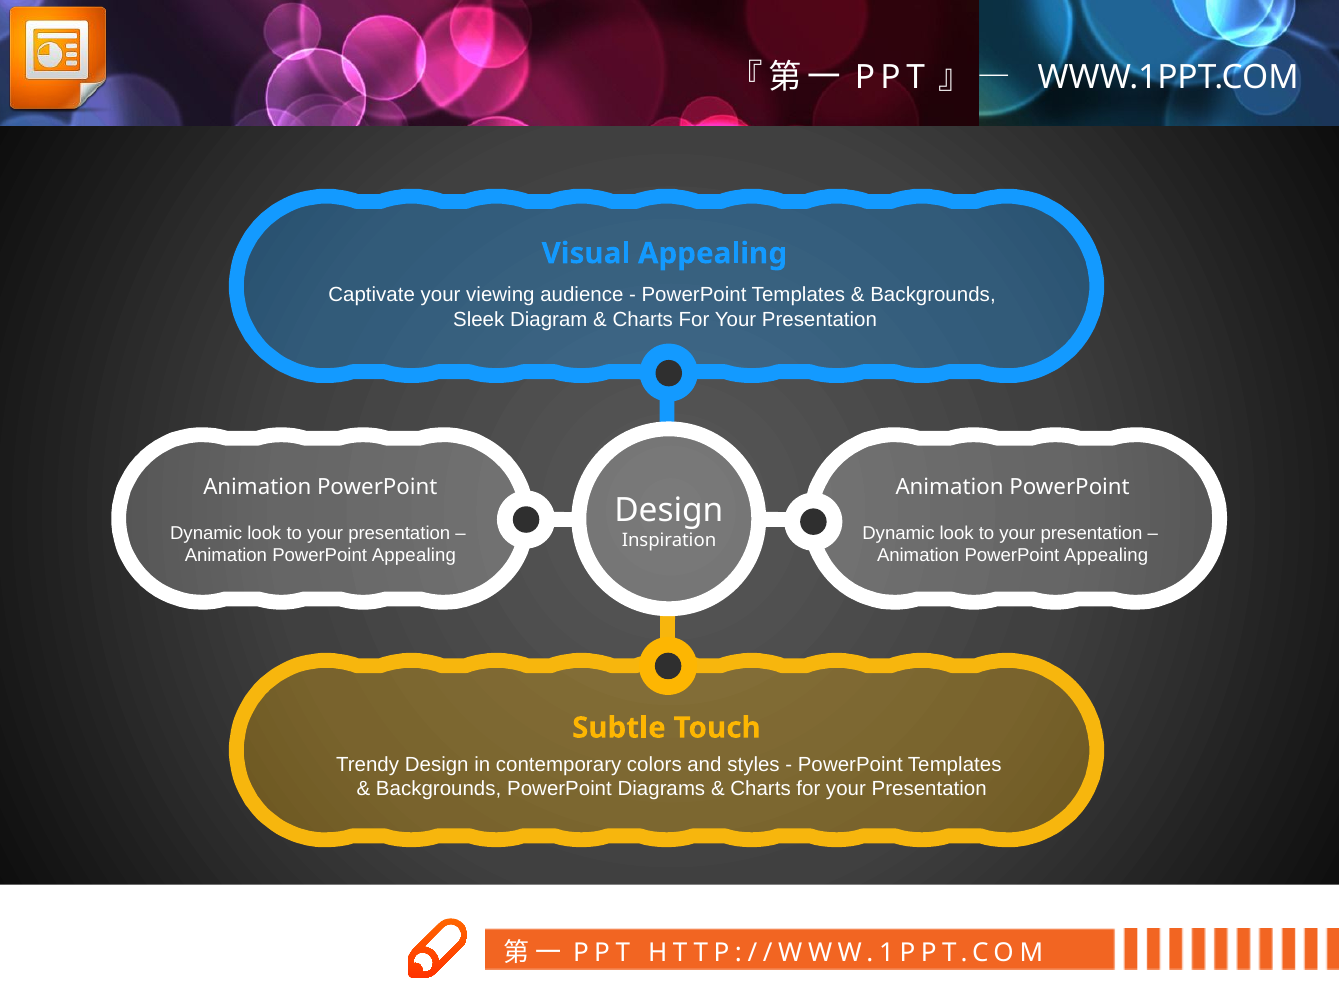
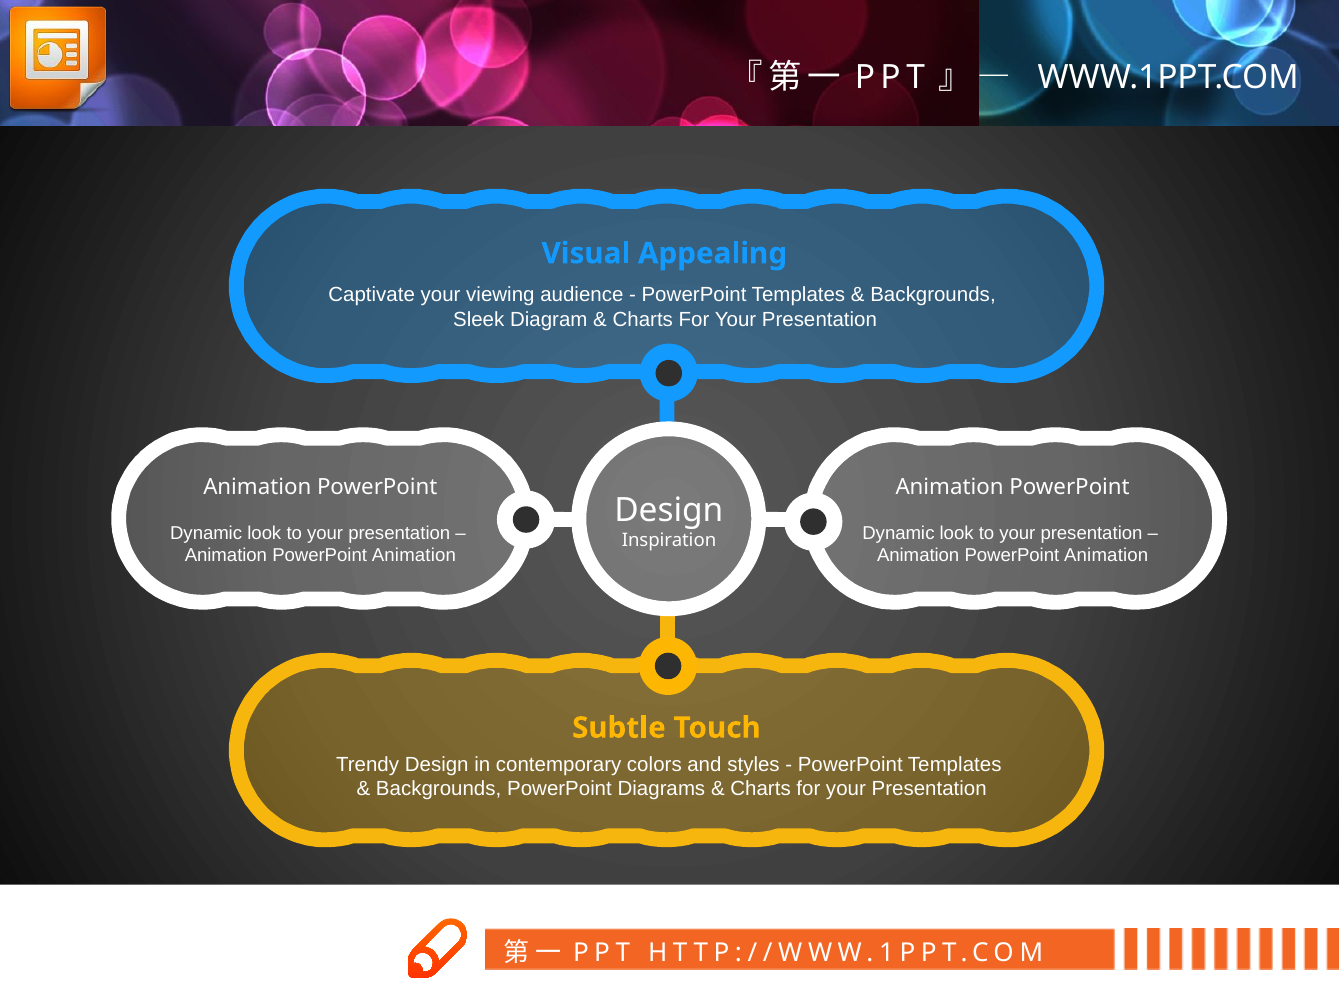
Appealing: Appealing -> Animation (414, 555)
Appealing: Appealing -> Animation (1106, 555)
